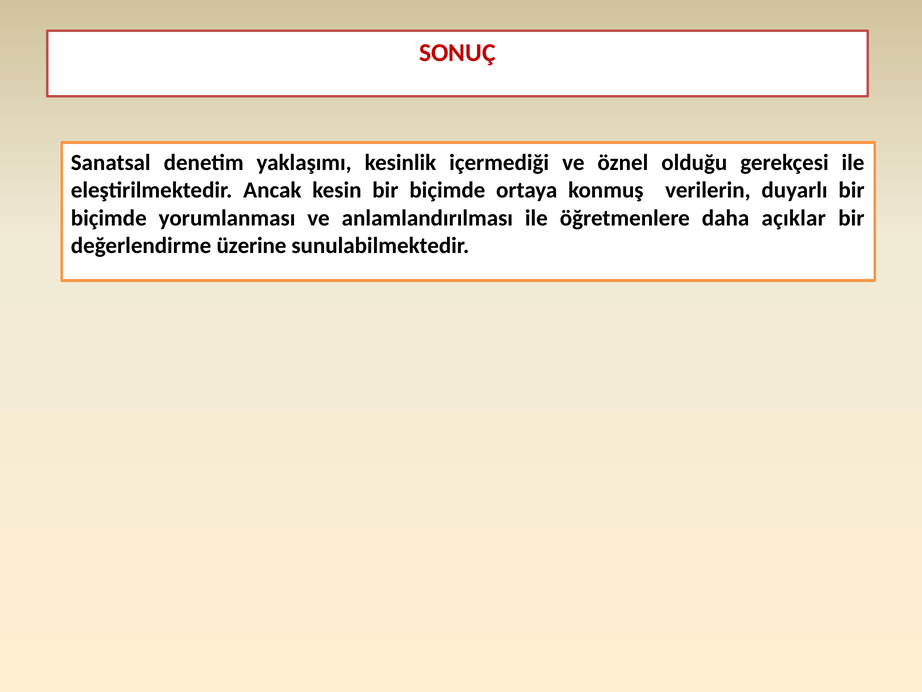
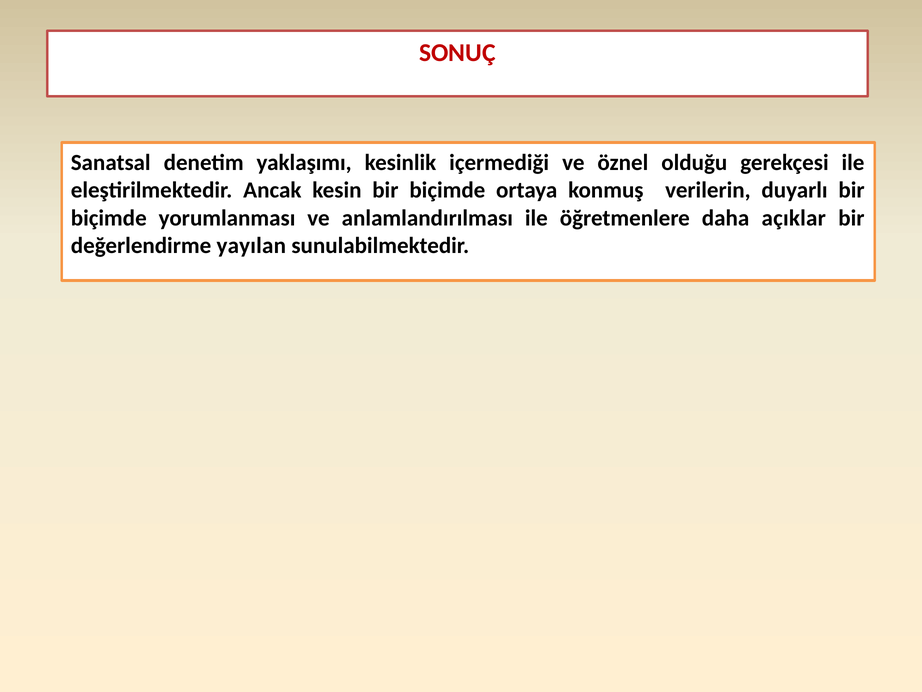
üzerine: üzerine -> yayılan (251, 245)
